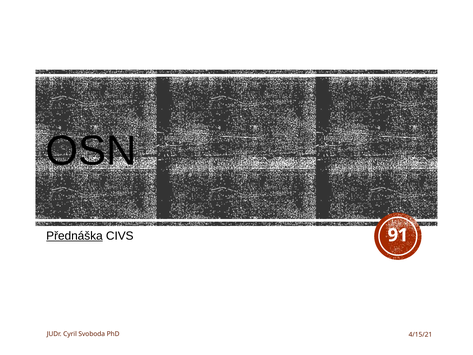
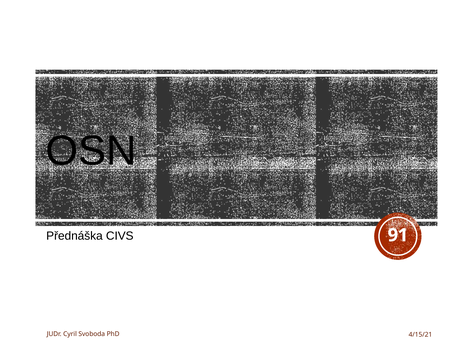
Přednáška underline: present -> none (74, 236)
